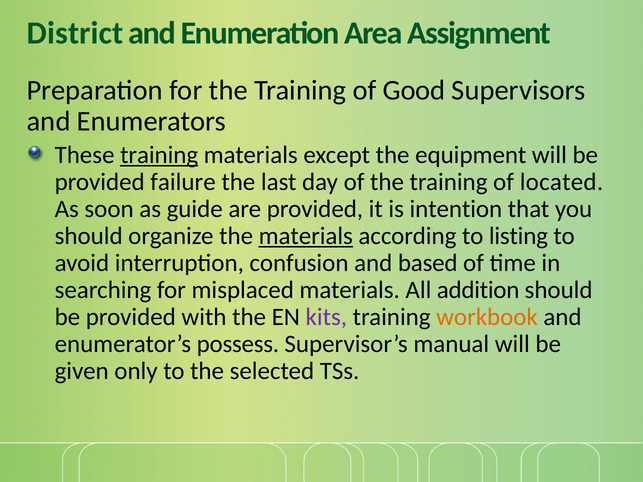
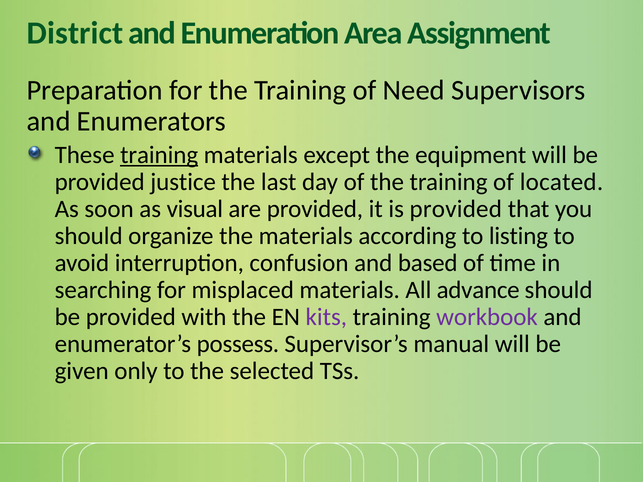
Good: Good -> Need (414, 90)
failure: failure -> justice (183, 182)
guide: guide -> visual (195, 209)
is intention: intention -> provided (456, 209)
materials underline: present -> none (306, 236)
addition: addition -> advance (478, 290)
workbook colour: orange -> purple (487, 317)
